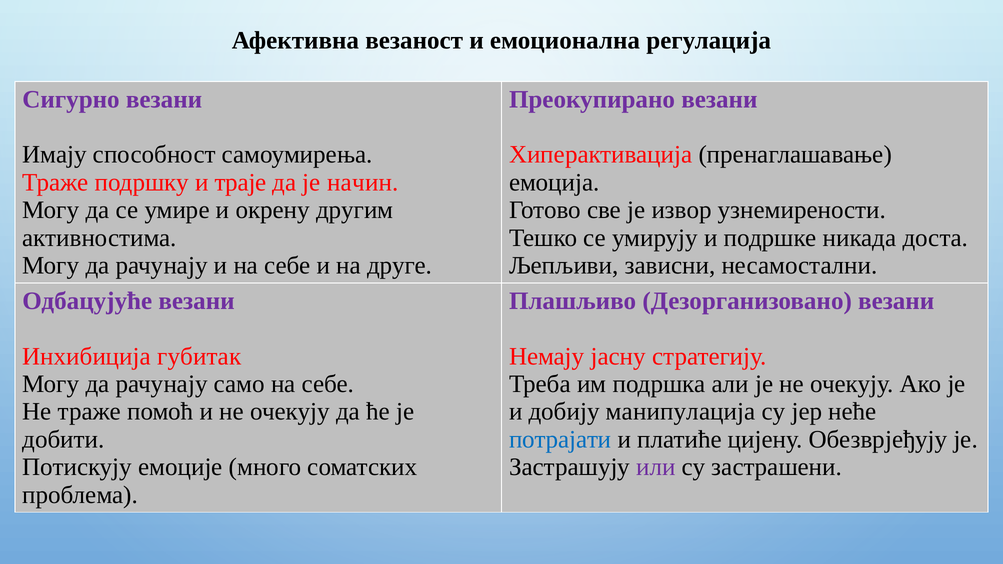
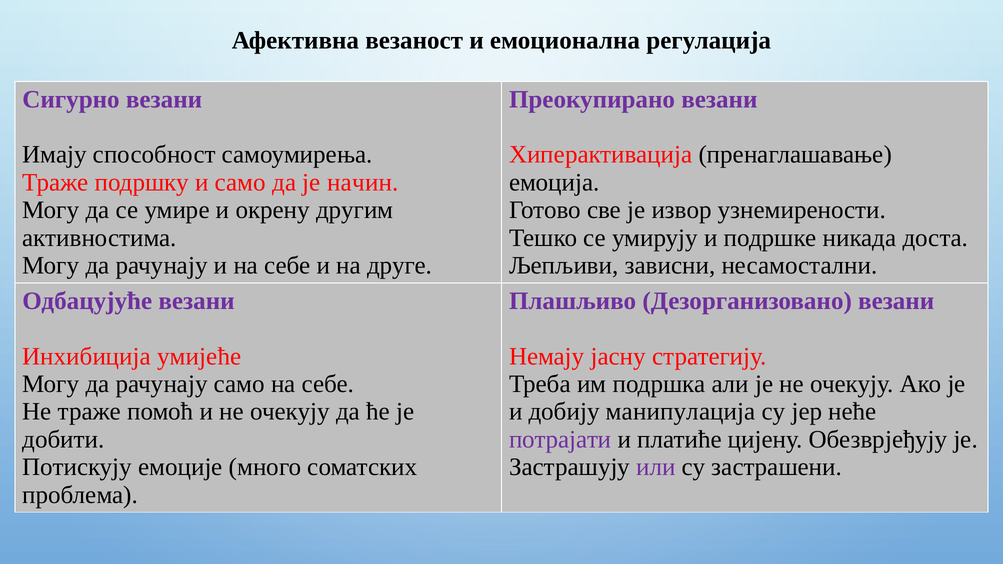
и траје: траје -> само (240, 182)
губитак: губитак -> умијеће (199, 356)
потрајати colour: blue -> purple (560, 440)
